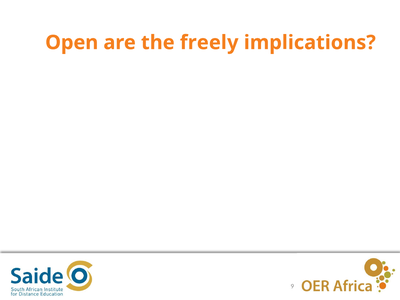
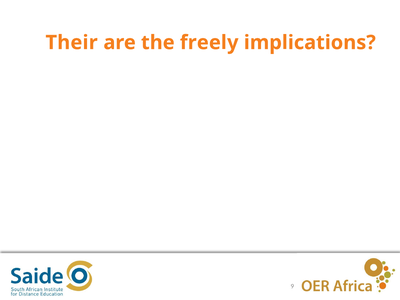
Open: Open -> Their (72, 43)
